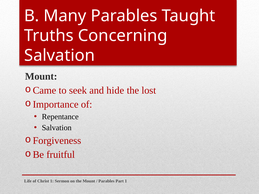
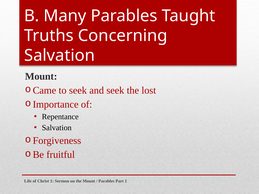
and hide: hide -> seek (115, 90)
